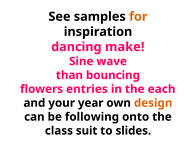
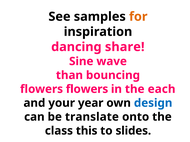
make: make -> share (125, 47)
flowers entries: entries -> flowers (87, 89)
design colour: orange -> blue (153, 103)
following: following -> translate (92, 117)
suit: suit -> this (87, 131)
